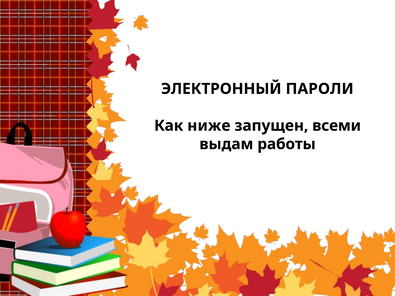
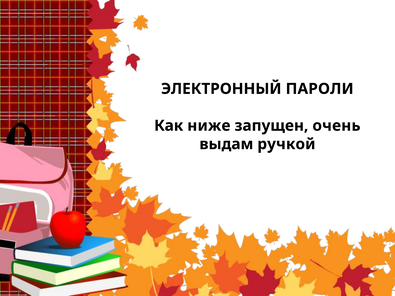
всеми: всеми -> очень (336, 126)
работы: работы -> ручкой (286, 144)
